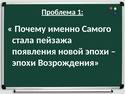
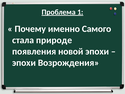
пейзажа: пейзажа -> природе (54, 40)
